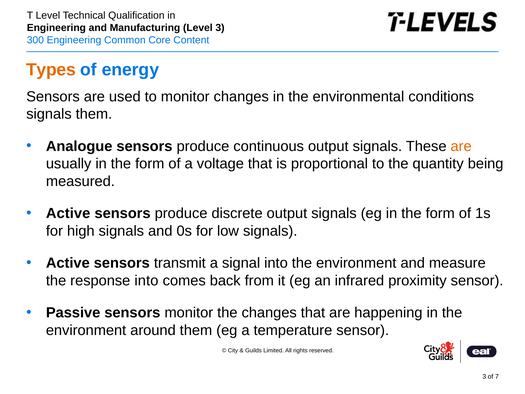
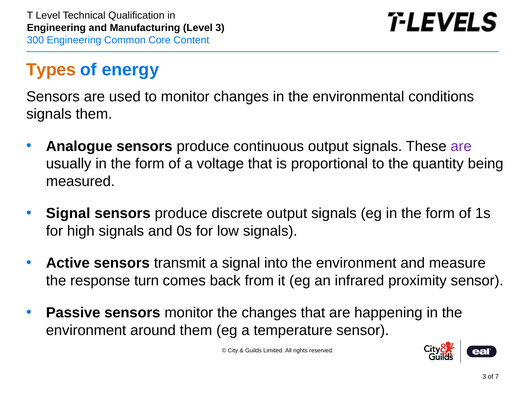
are colour: orange -> purple (461, 146)
Active: Active -> Signal (68, 213)
response into: into -> turn (147, 280)
